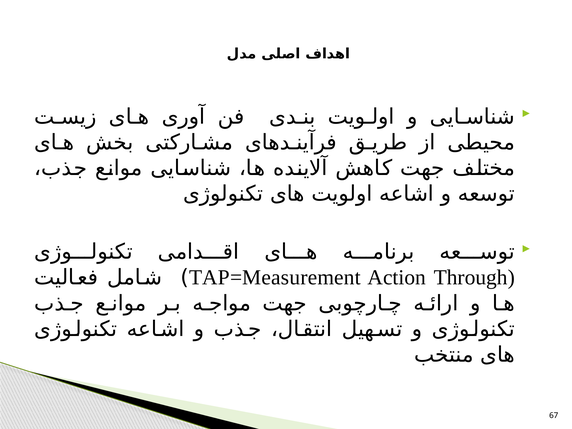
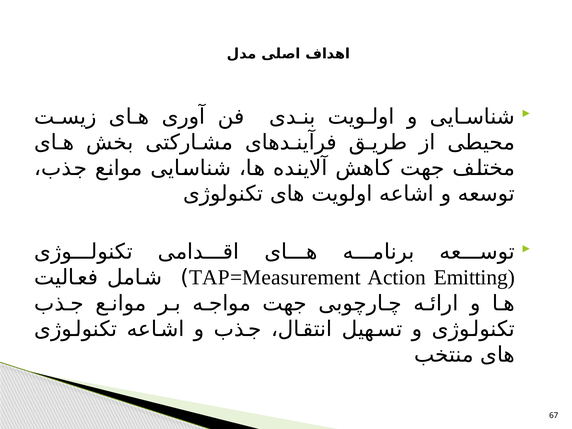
Through: Through -> Emitting (471, 278)
